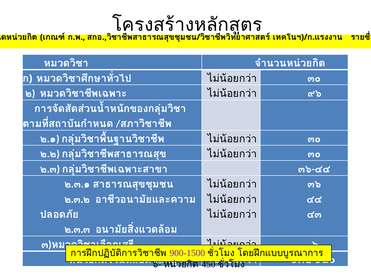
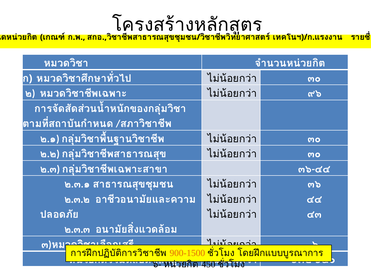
900-1500 colour: purple -> orange (187, 252)
